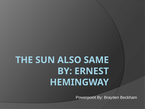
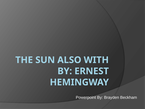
SAME: SAME -> WITH (96, 60)
